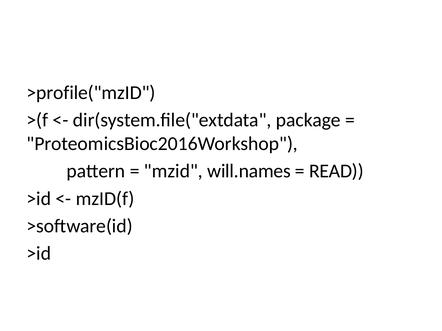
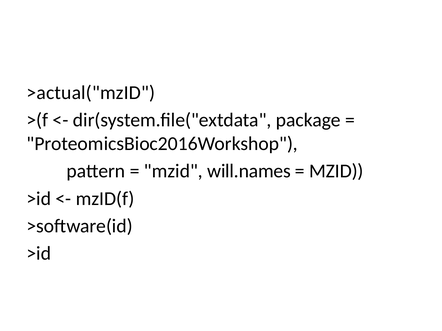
>profile("mzID: >profile("mzID -> >actual("mzID (91, 93)
READ: READ -> MZID (336, 171)
